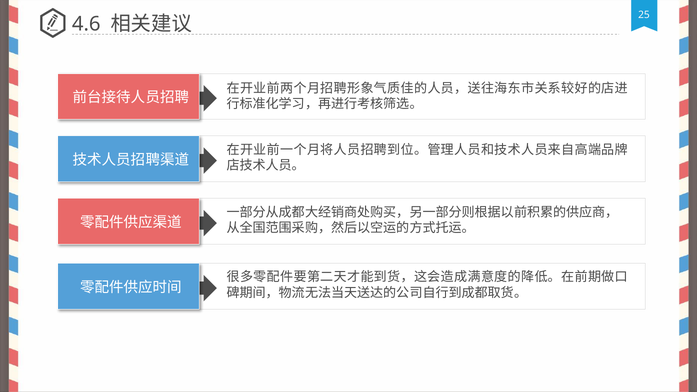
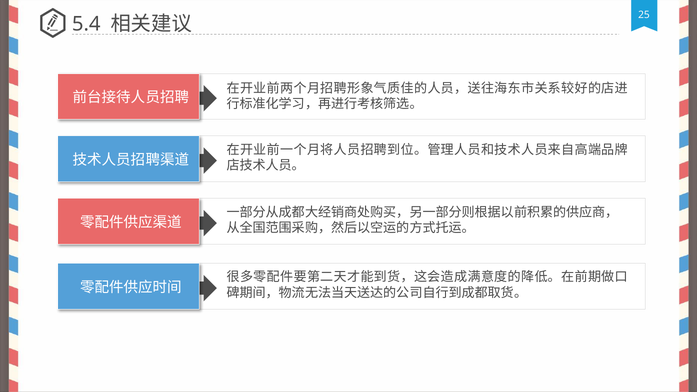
4.6: 4.6 -> 5.4 (86, 24)
